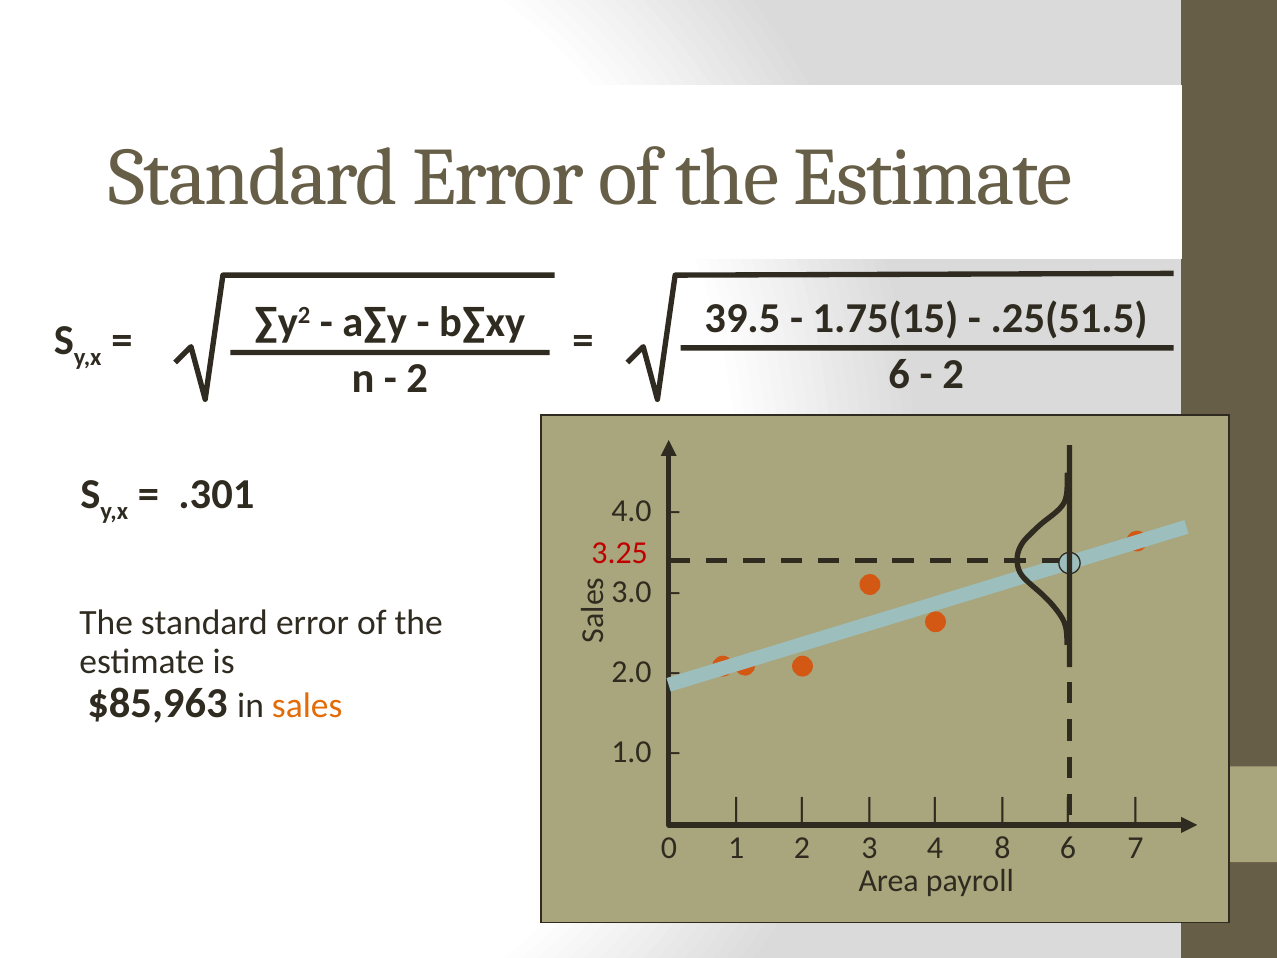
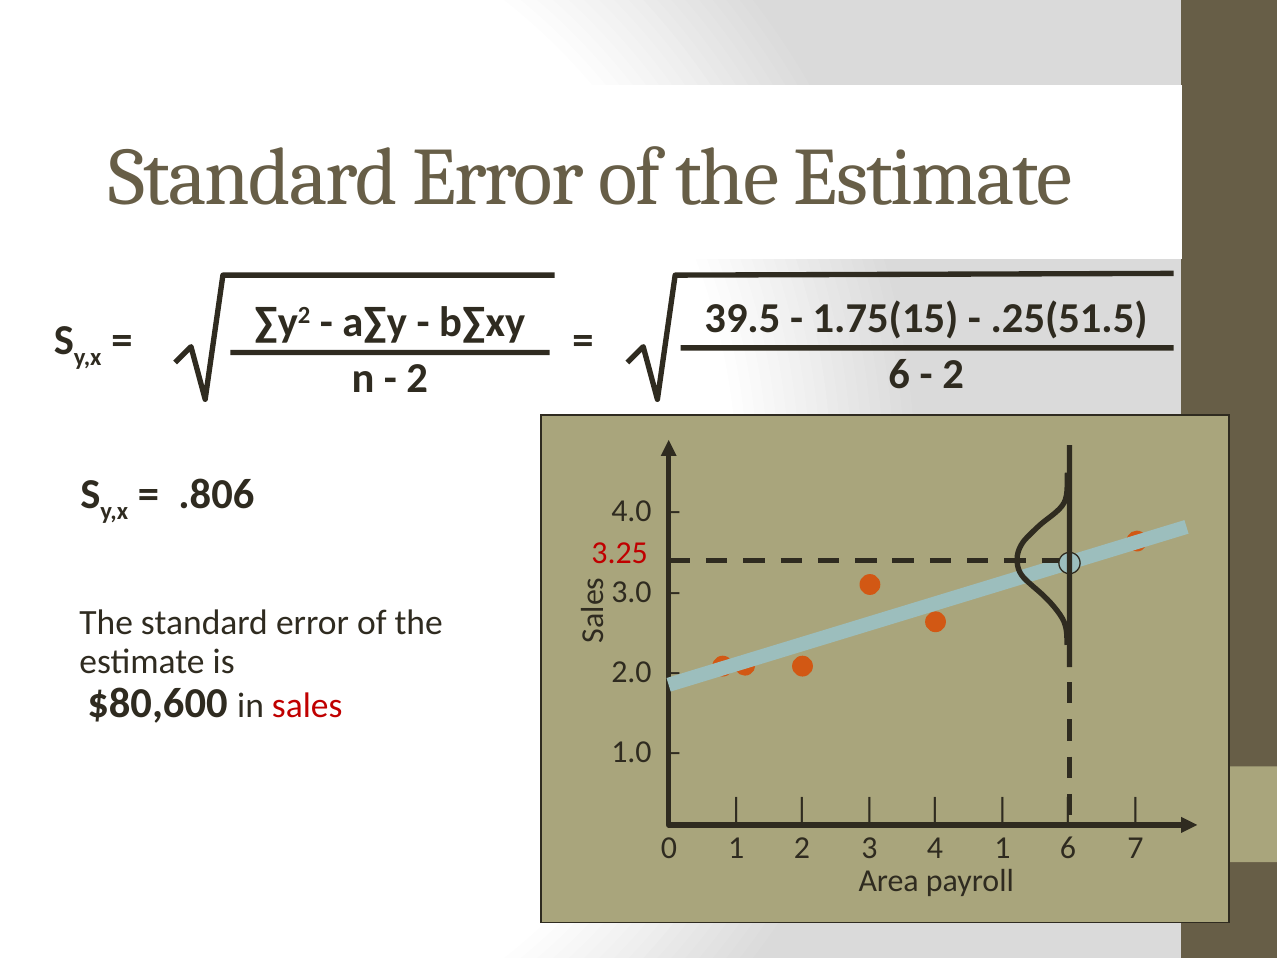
.301: .301 -> .806 (216, 494)
$85,963: $85,963 -> $80,600 (157, 704)
sales colour: orange -> red (307, 706)
4 8: 8 -> 1 (1002, 848)
